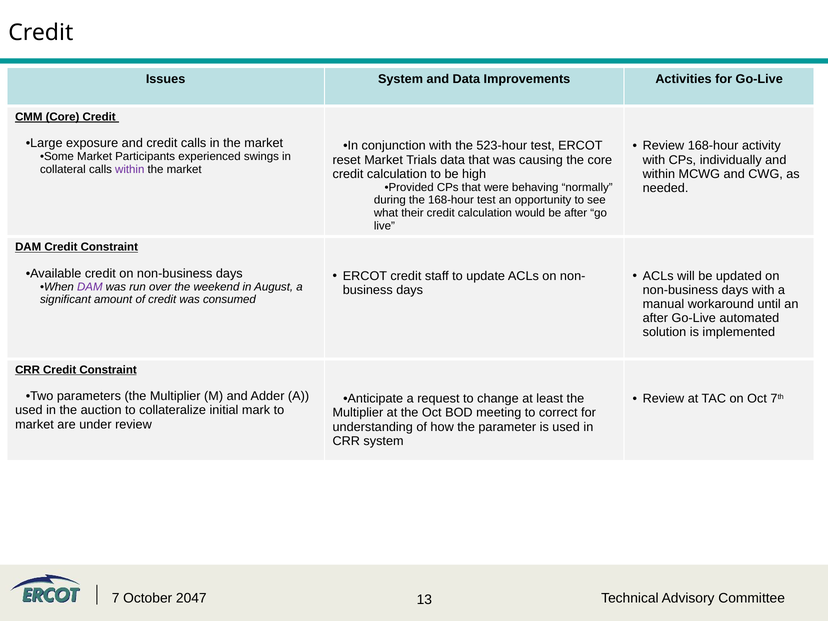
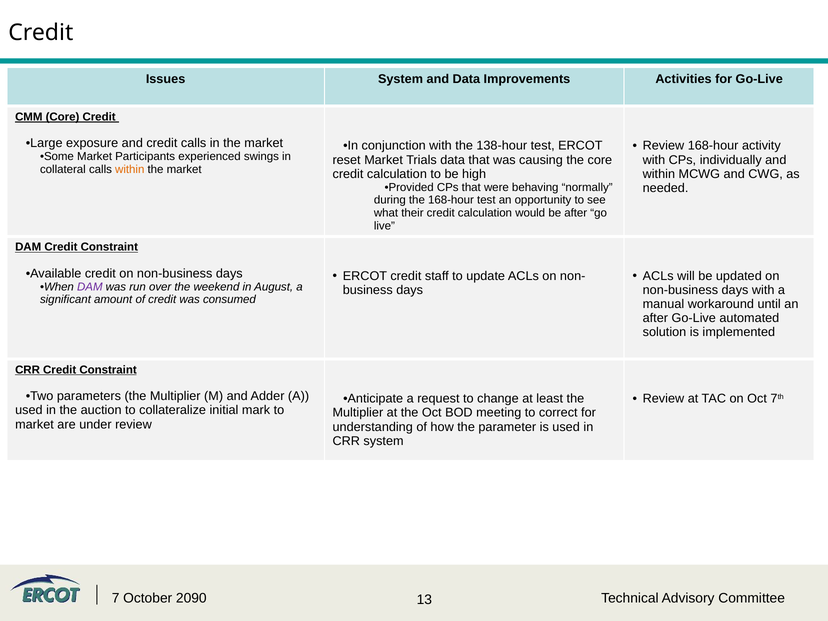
523-hour: 523-hour -> 138-hour (502, 146)
within colour: purple -> orange (130, 170)
2047: 2047 -> 2090 (191, 598)
